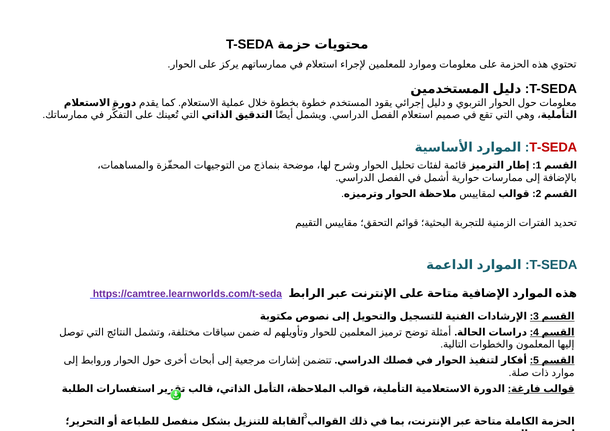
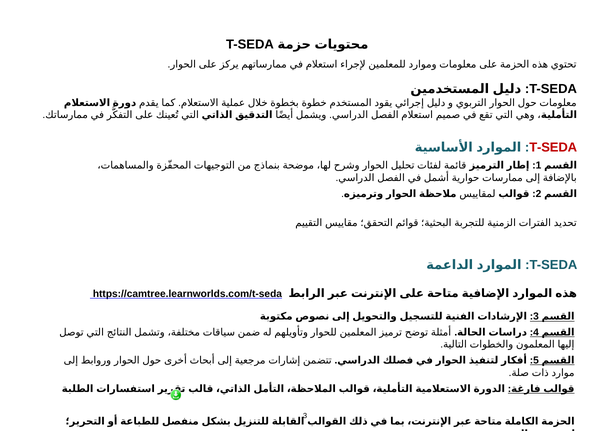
https://camtree.learnworlds.com/t-seda colour: purple -> black (187, 294)
